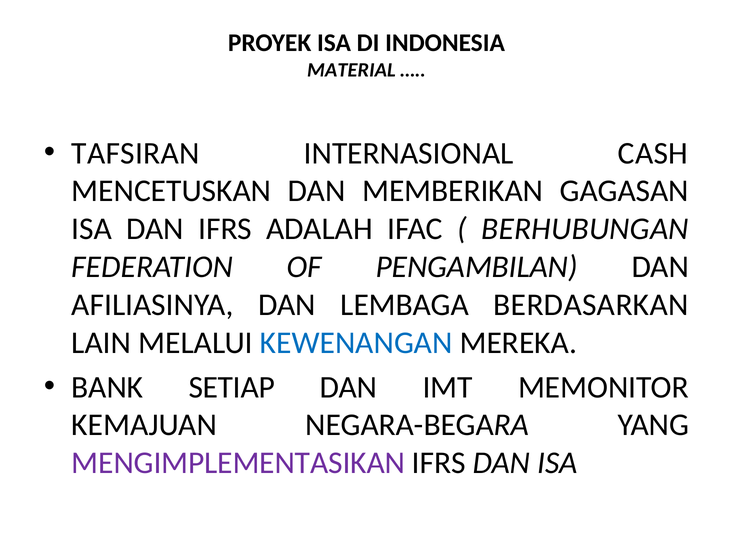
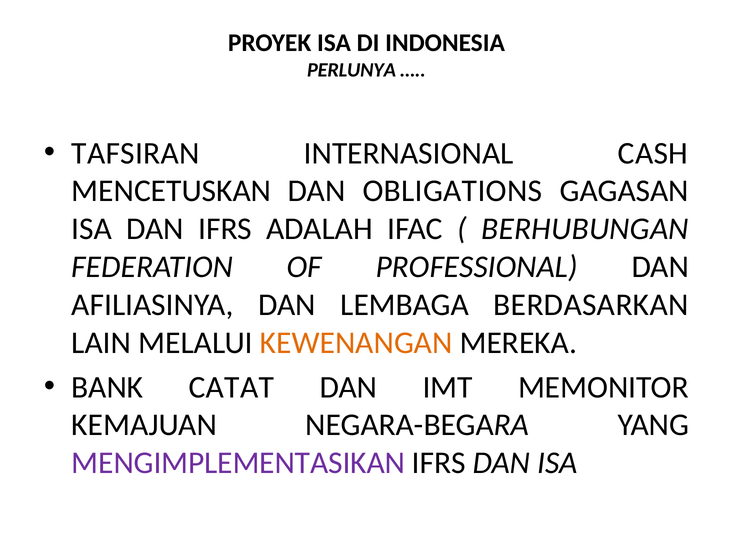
MATERIAL: MATERIAL -> PERLUNYA (352, 70)
MEMBERIKAN: MEMBERIKAN -> OBLIGATIONS (452, 191)
PENGAMBILAN: PENGAMBILAN -> PROFESSIONAL (477, 267)
KEWENANGAN colour: blue -> orange (356, 343)
SETIAP: SETIAP -> CATAT (231, 387)
